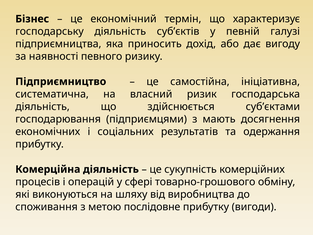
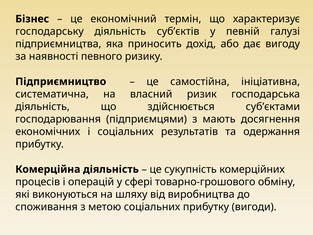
метою послідовне: послідовне -> соціальних (152, 207)
